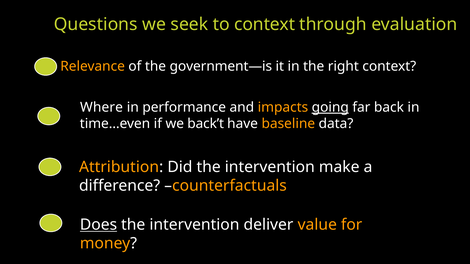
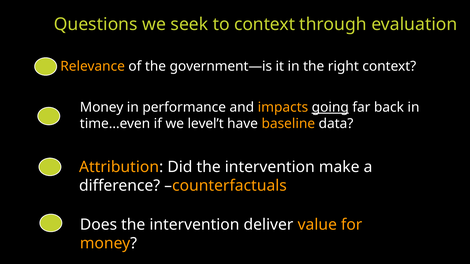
Where: Where -> Money (102, 107)
back’t: back’t -> level’t (206, 124)
Does underline: present -> none (98, 225)
